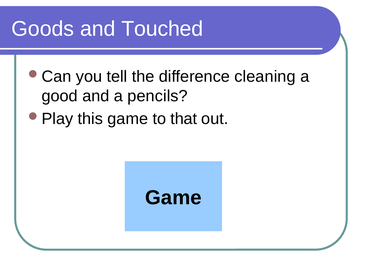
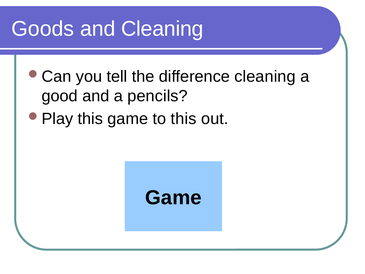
and Touched: Touched -> Cleaning (162, 29)
to that: that -> this (184, 119)
